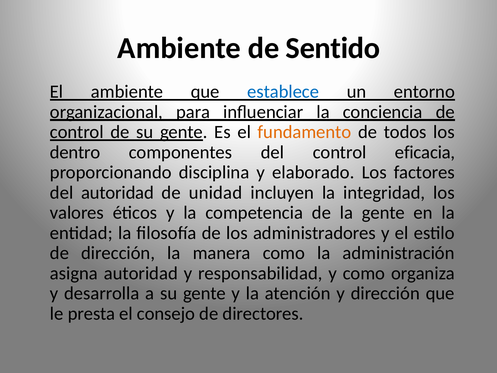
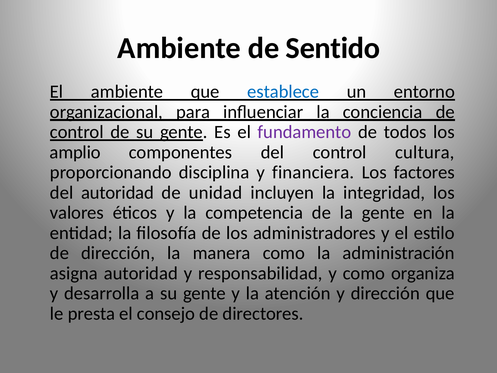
fundamento colour: orange -> purple (304, 132)
dentro: dentro -> amplio (75, 152)
eficacia: eficacia -> cultura (425, 152)
elaborado: elaborado -> financiera (313, 172)
